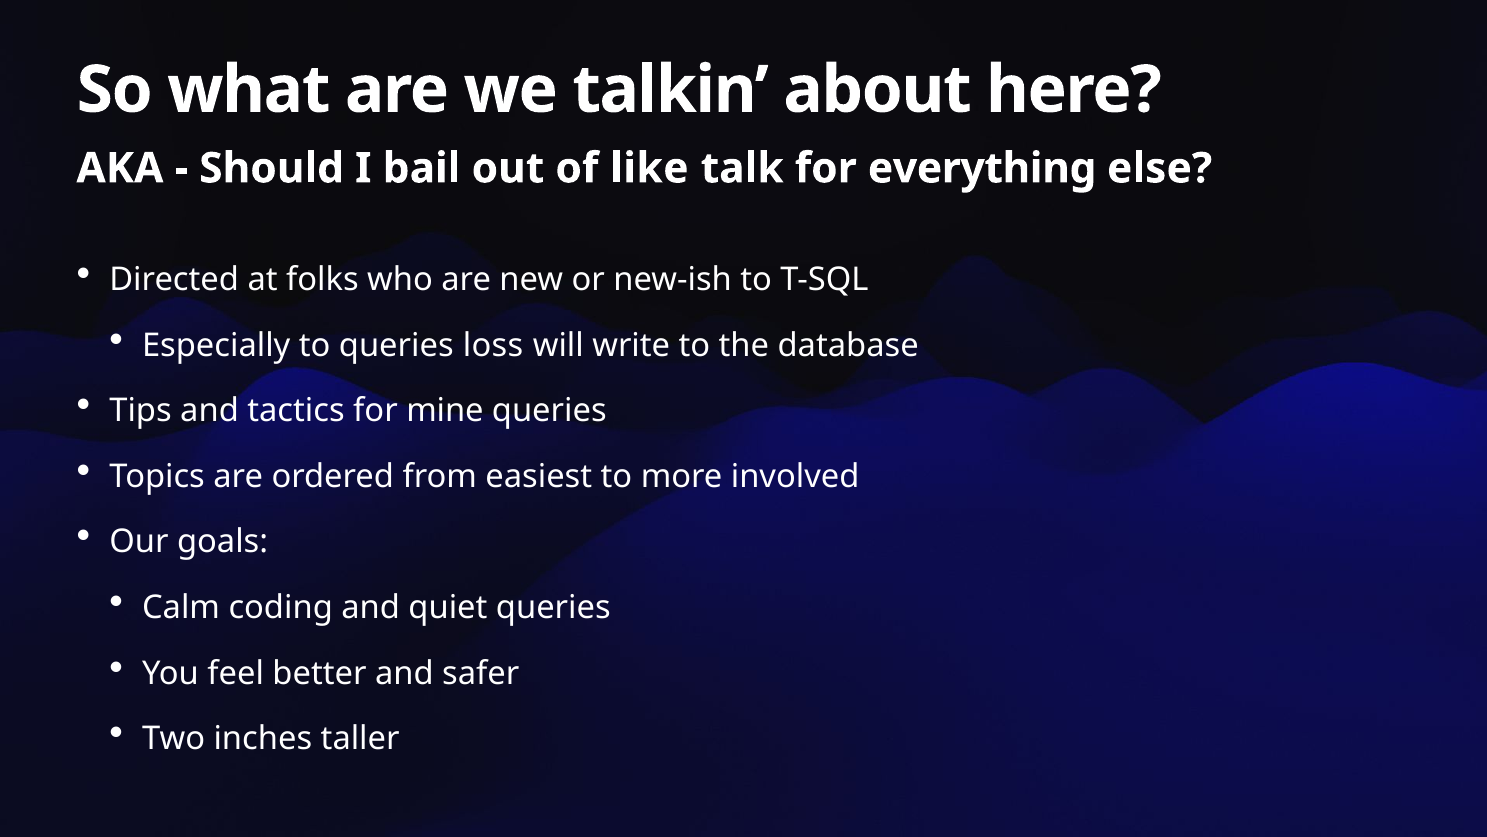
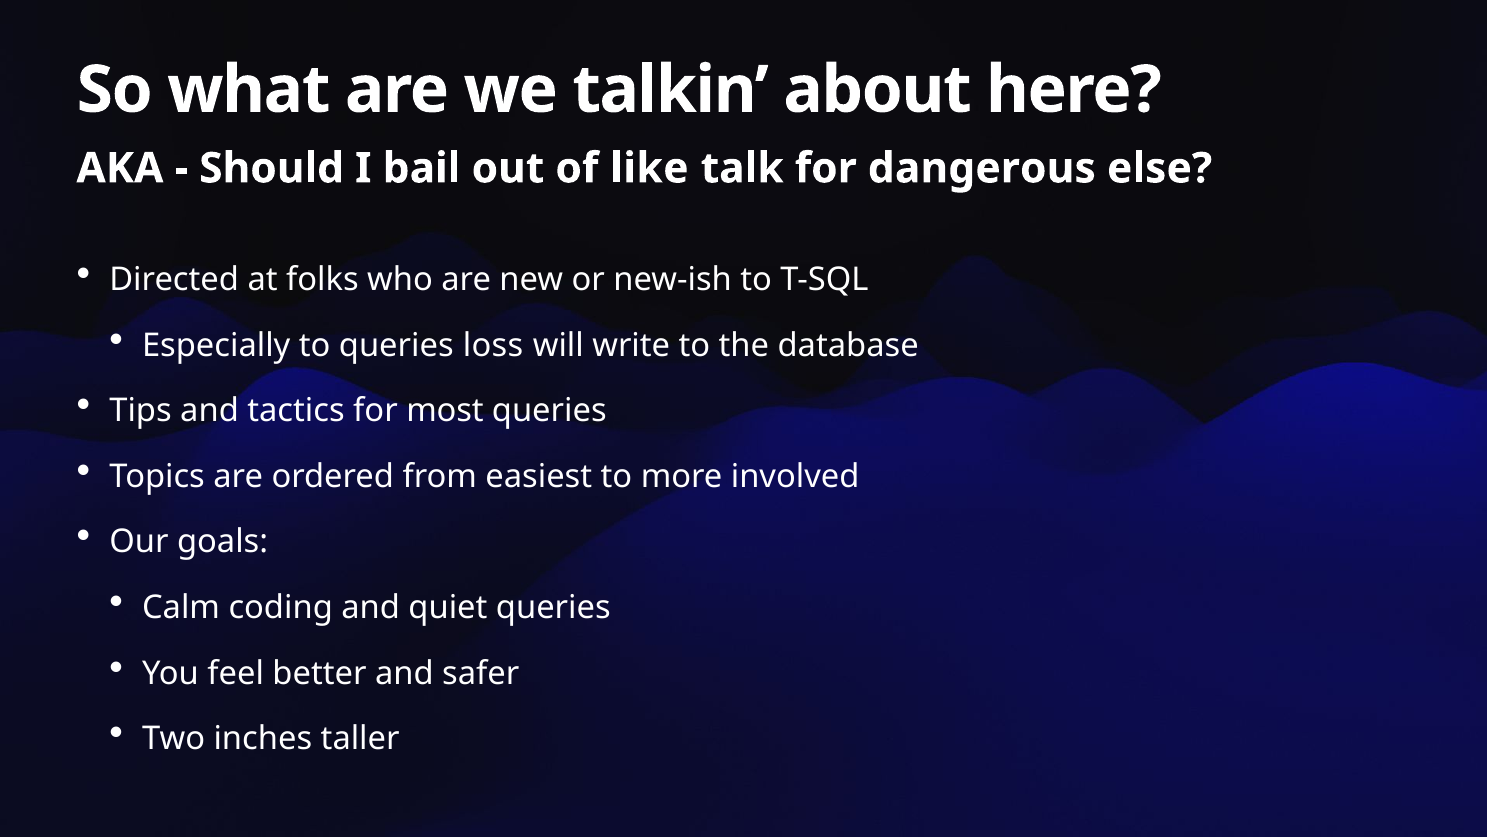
everything: everything -> dangerous (982, 168)
mine: mine -> most (445, 411)
